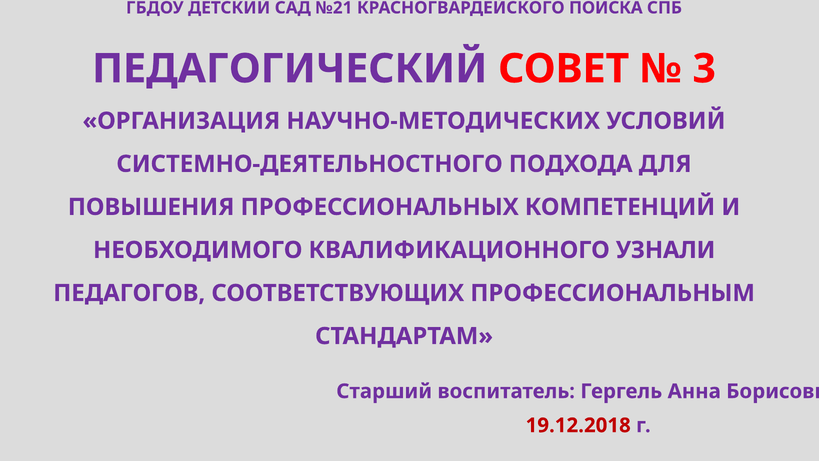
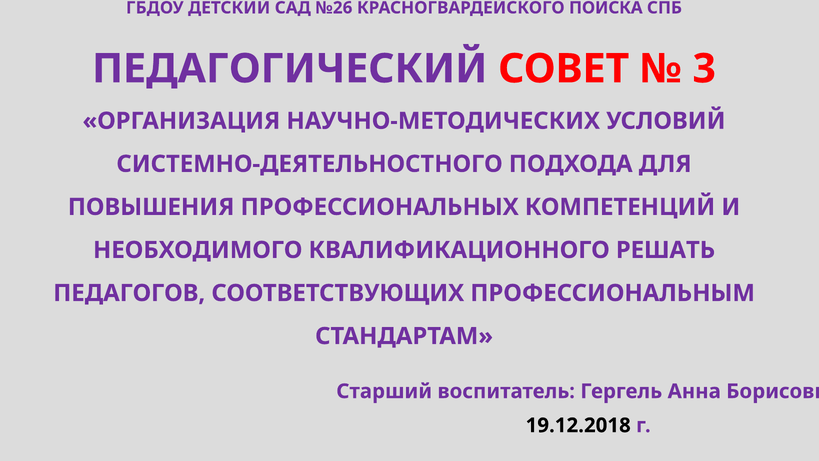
№21: №21 -> №26 (334, 8)
УЗНАЛИ: УЗНАЛИ -> РЕШАТЬ (665, 250)
19.12.2018 colour: red -> black (578, 425)
